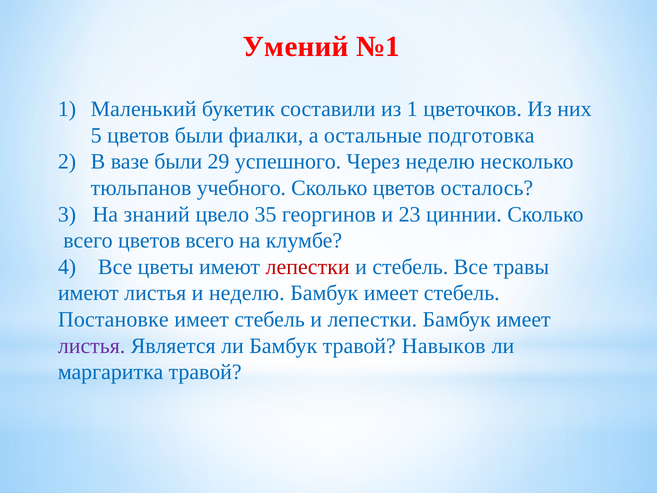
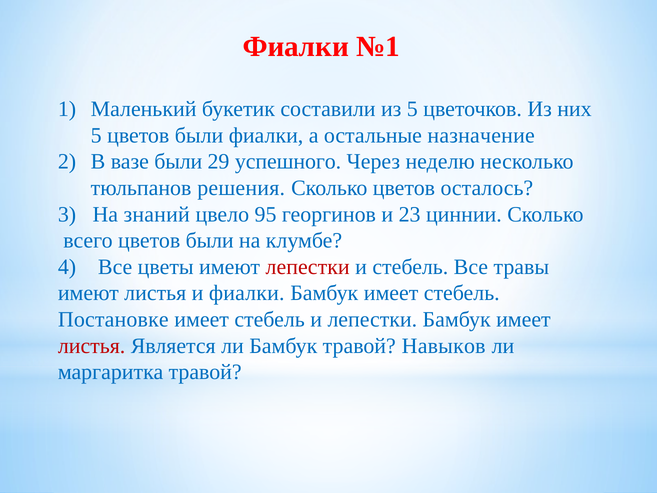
Умений: Умений -> Фиалки (296, 47)
из 1: 1 -> 5 (412, 109)
подготовка: подготовка -> назначение (481, 135)
учебного: учебного -> решения (241, 188)
35: 35 -> 95 (266, 214)
всего цветов всего: всего -> были (210, 240)
и неделю: неделю -> фиалки (247, 293)
листья colour: purple -> red (92, 346)
